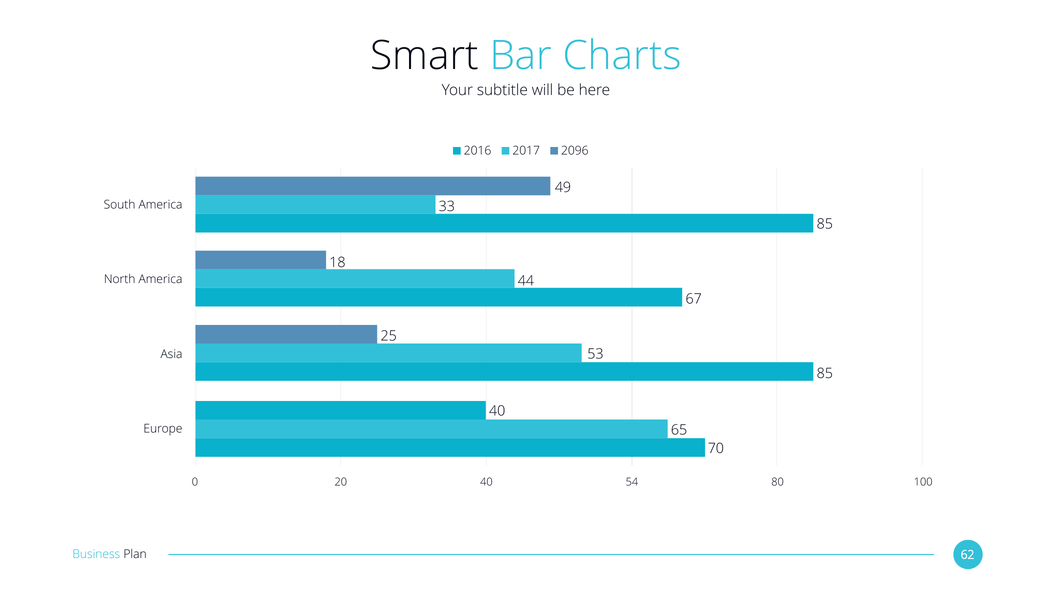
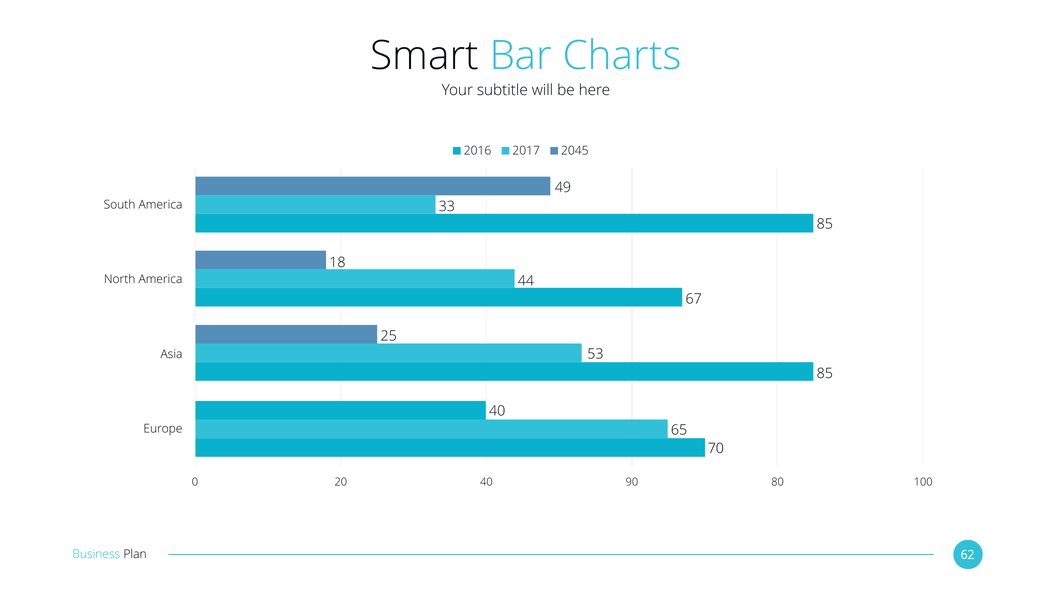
2096: 2096 -> 2045 (575, 151)
54: 54 -> 90 (632, 482)
